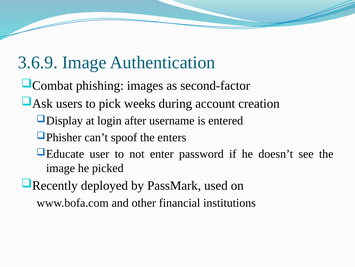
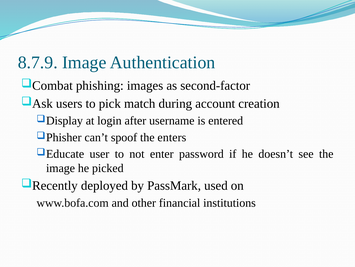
3.6.9: 3.6.9 -> 8.7.9 (38, 62)
weeks: weeks -> match (140, 103)
